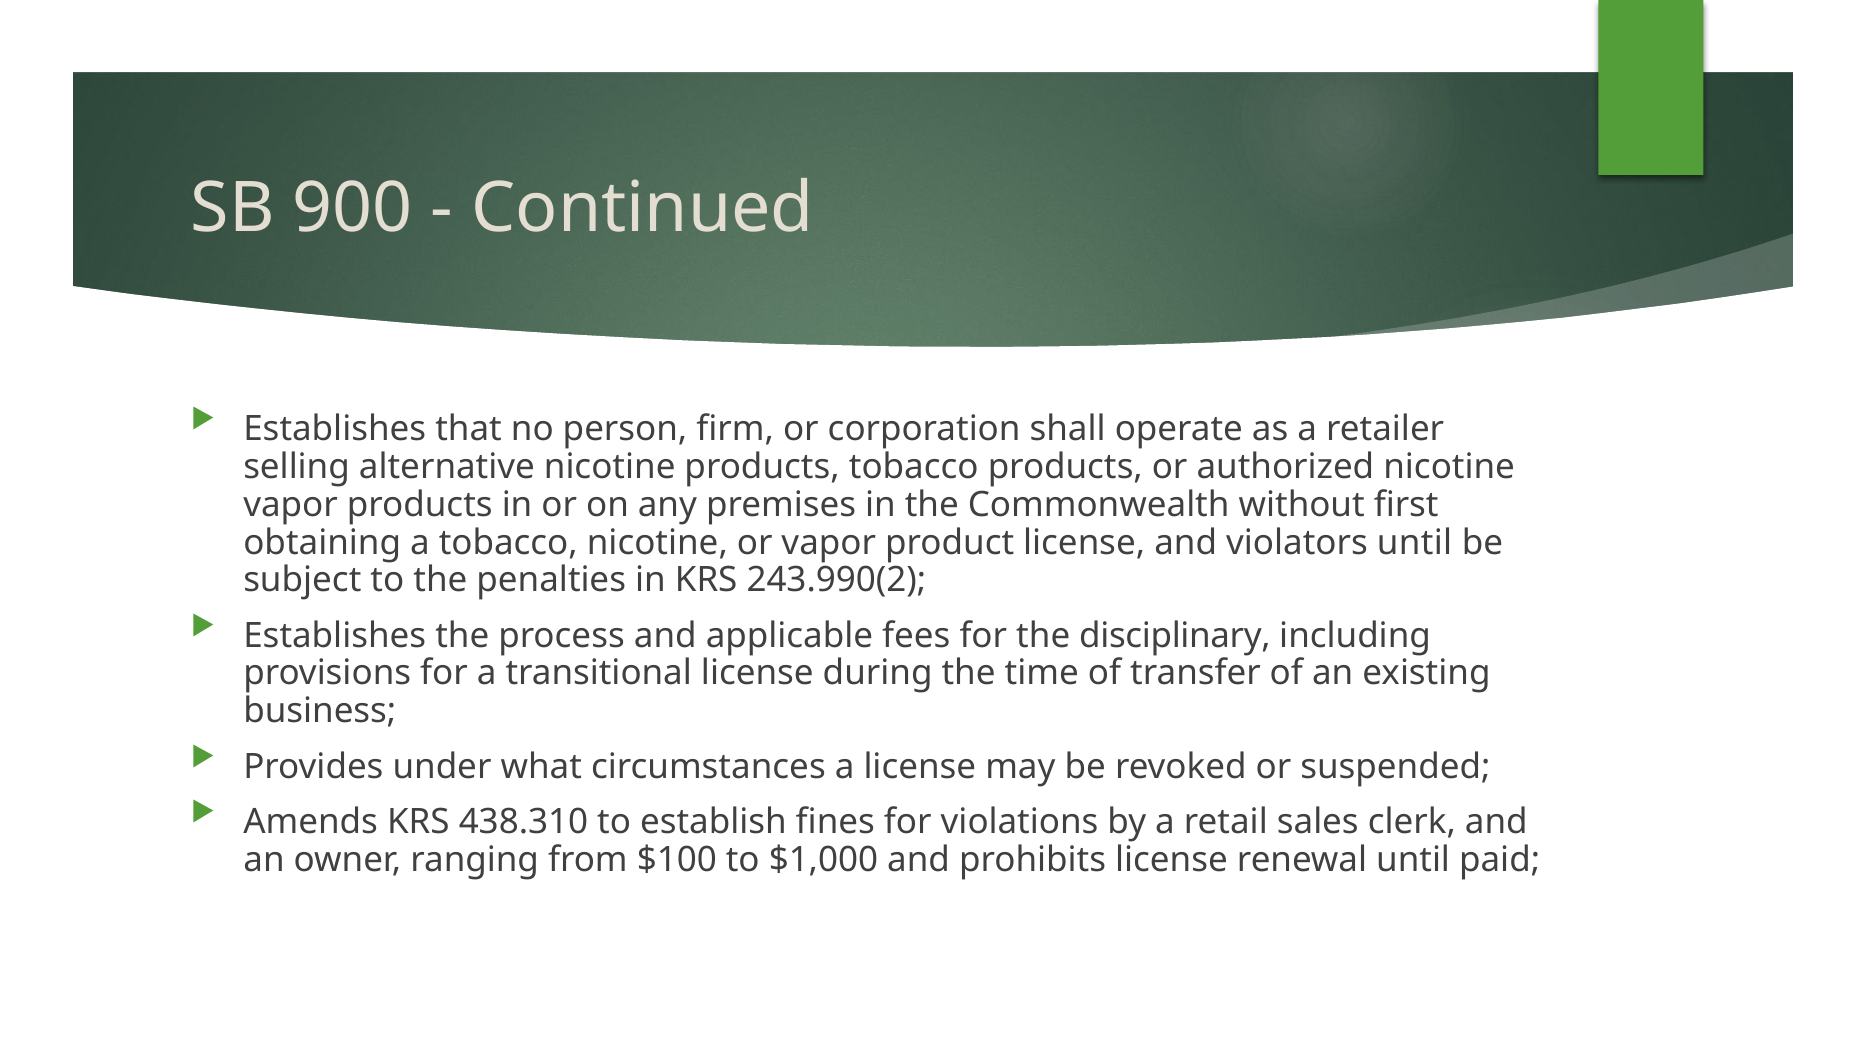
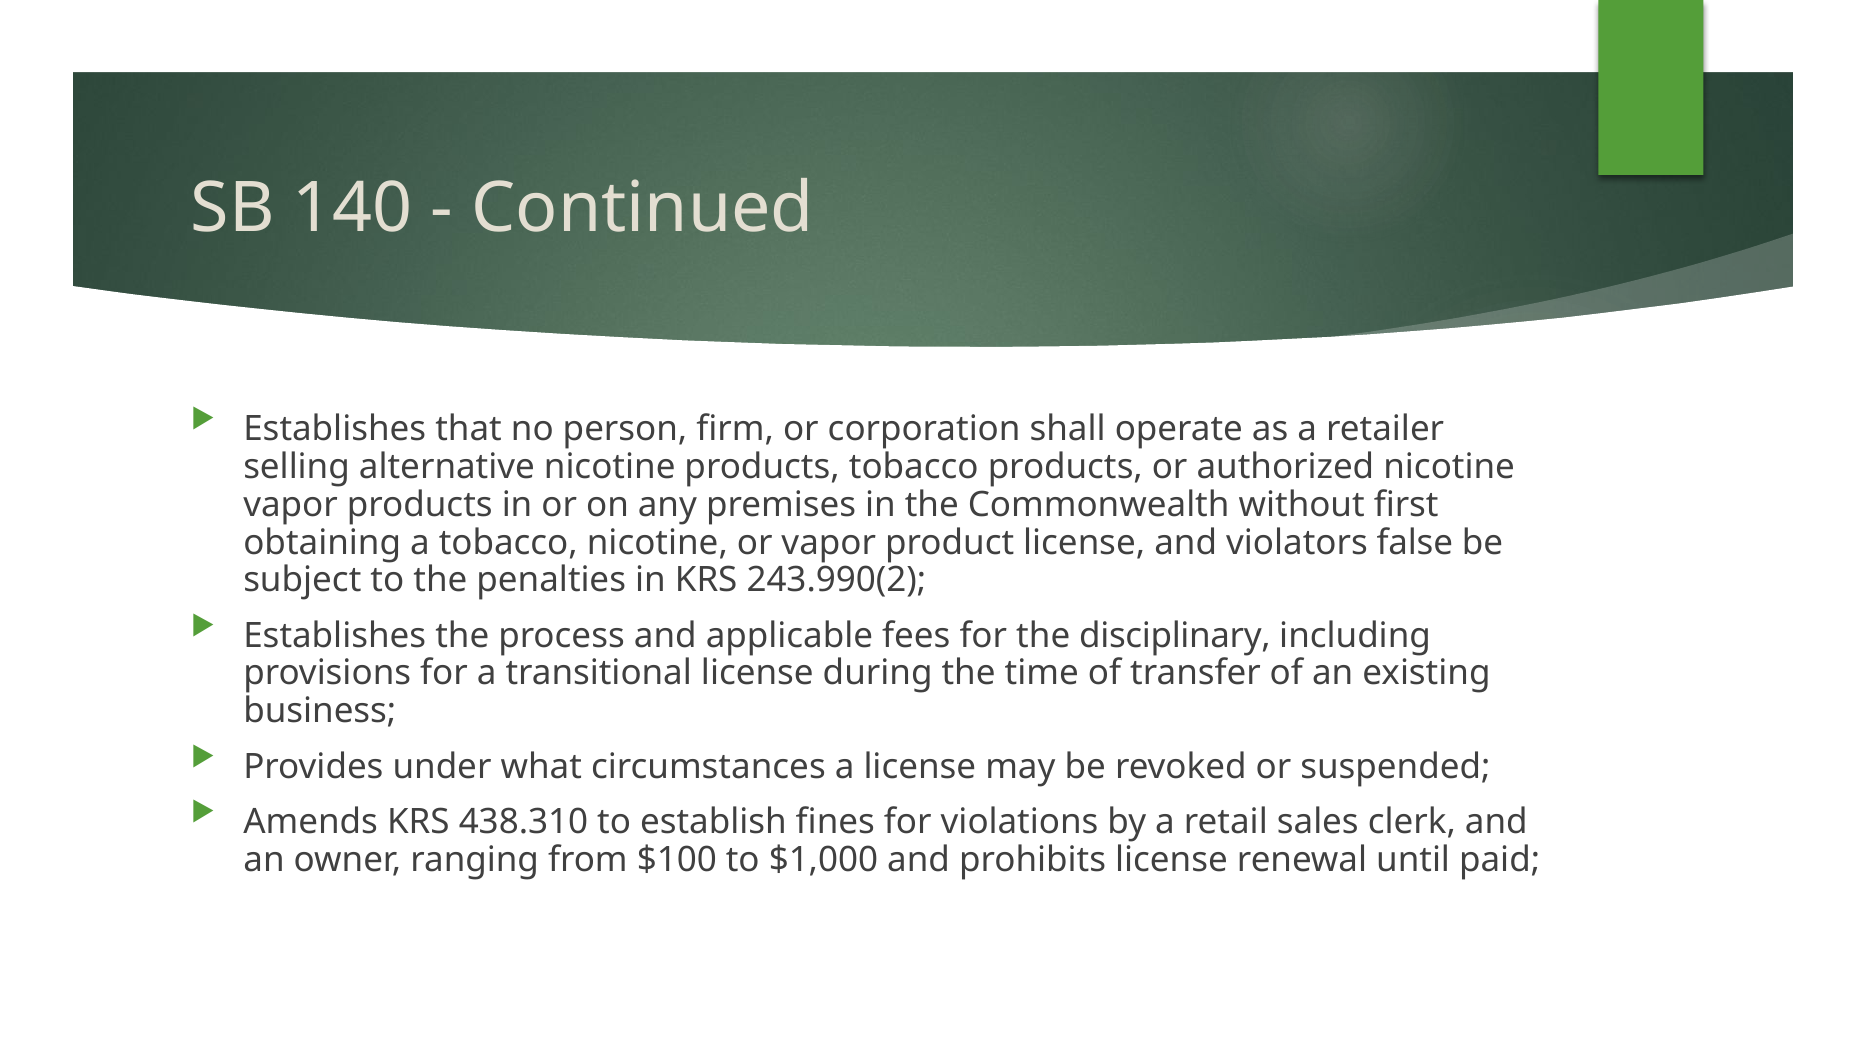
900: 900 -> 140 (353, 208)
violators until: until -> false (1415, 543)
